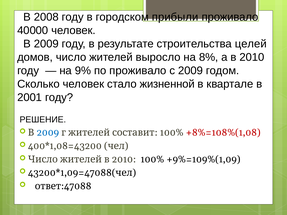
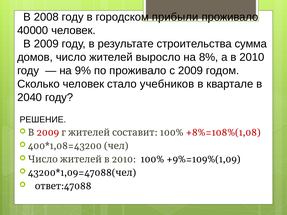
целей: целей -> сумма (251, 44)
жизненной: жизненной -> учебников (167, 84)
2001: 2001 -> 2040 (30, 98)
2009 colour: blue -> red (48, 133)
